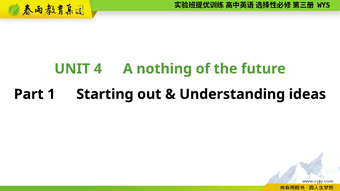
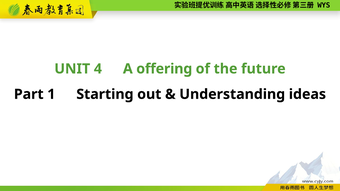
nothing: nothing -> offering (164, 69)
